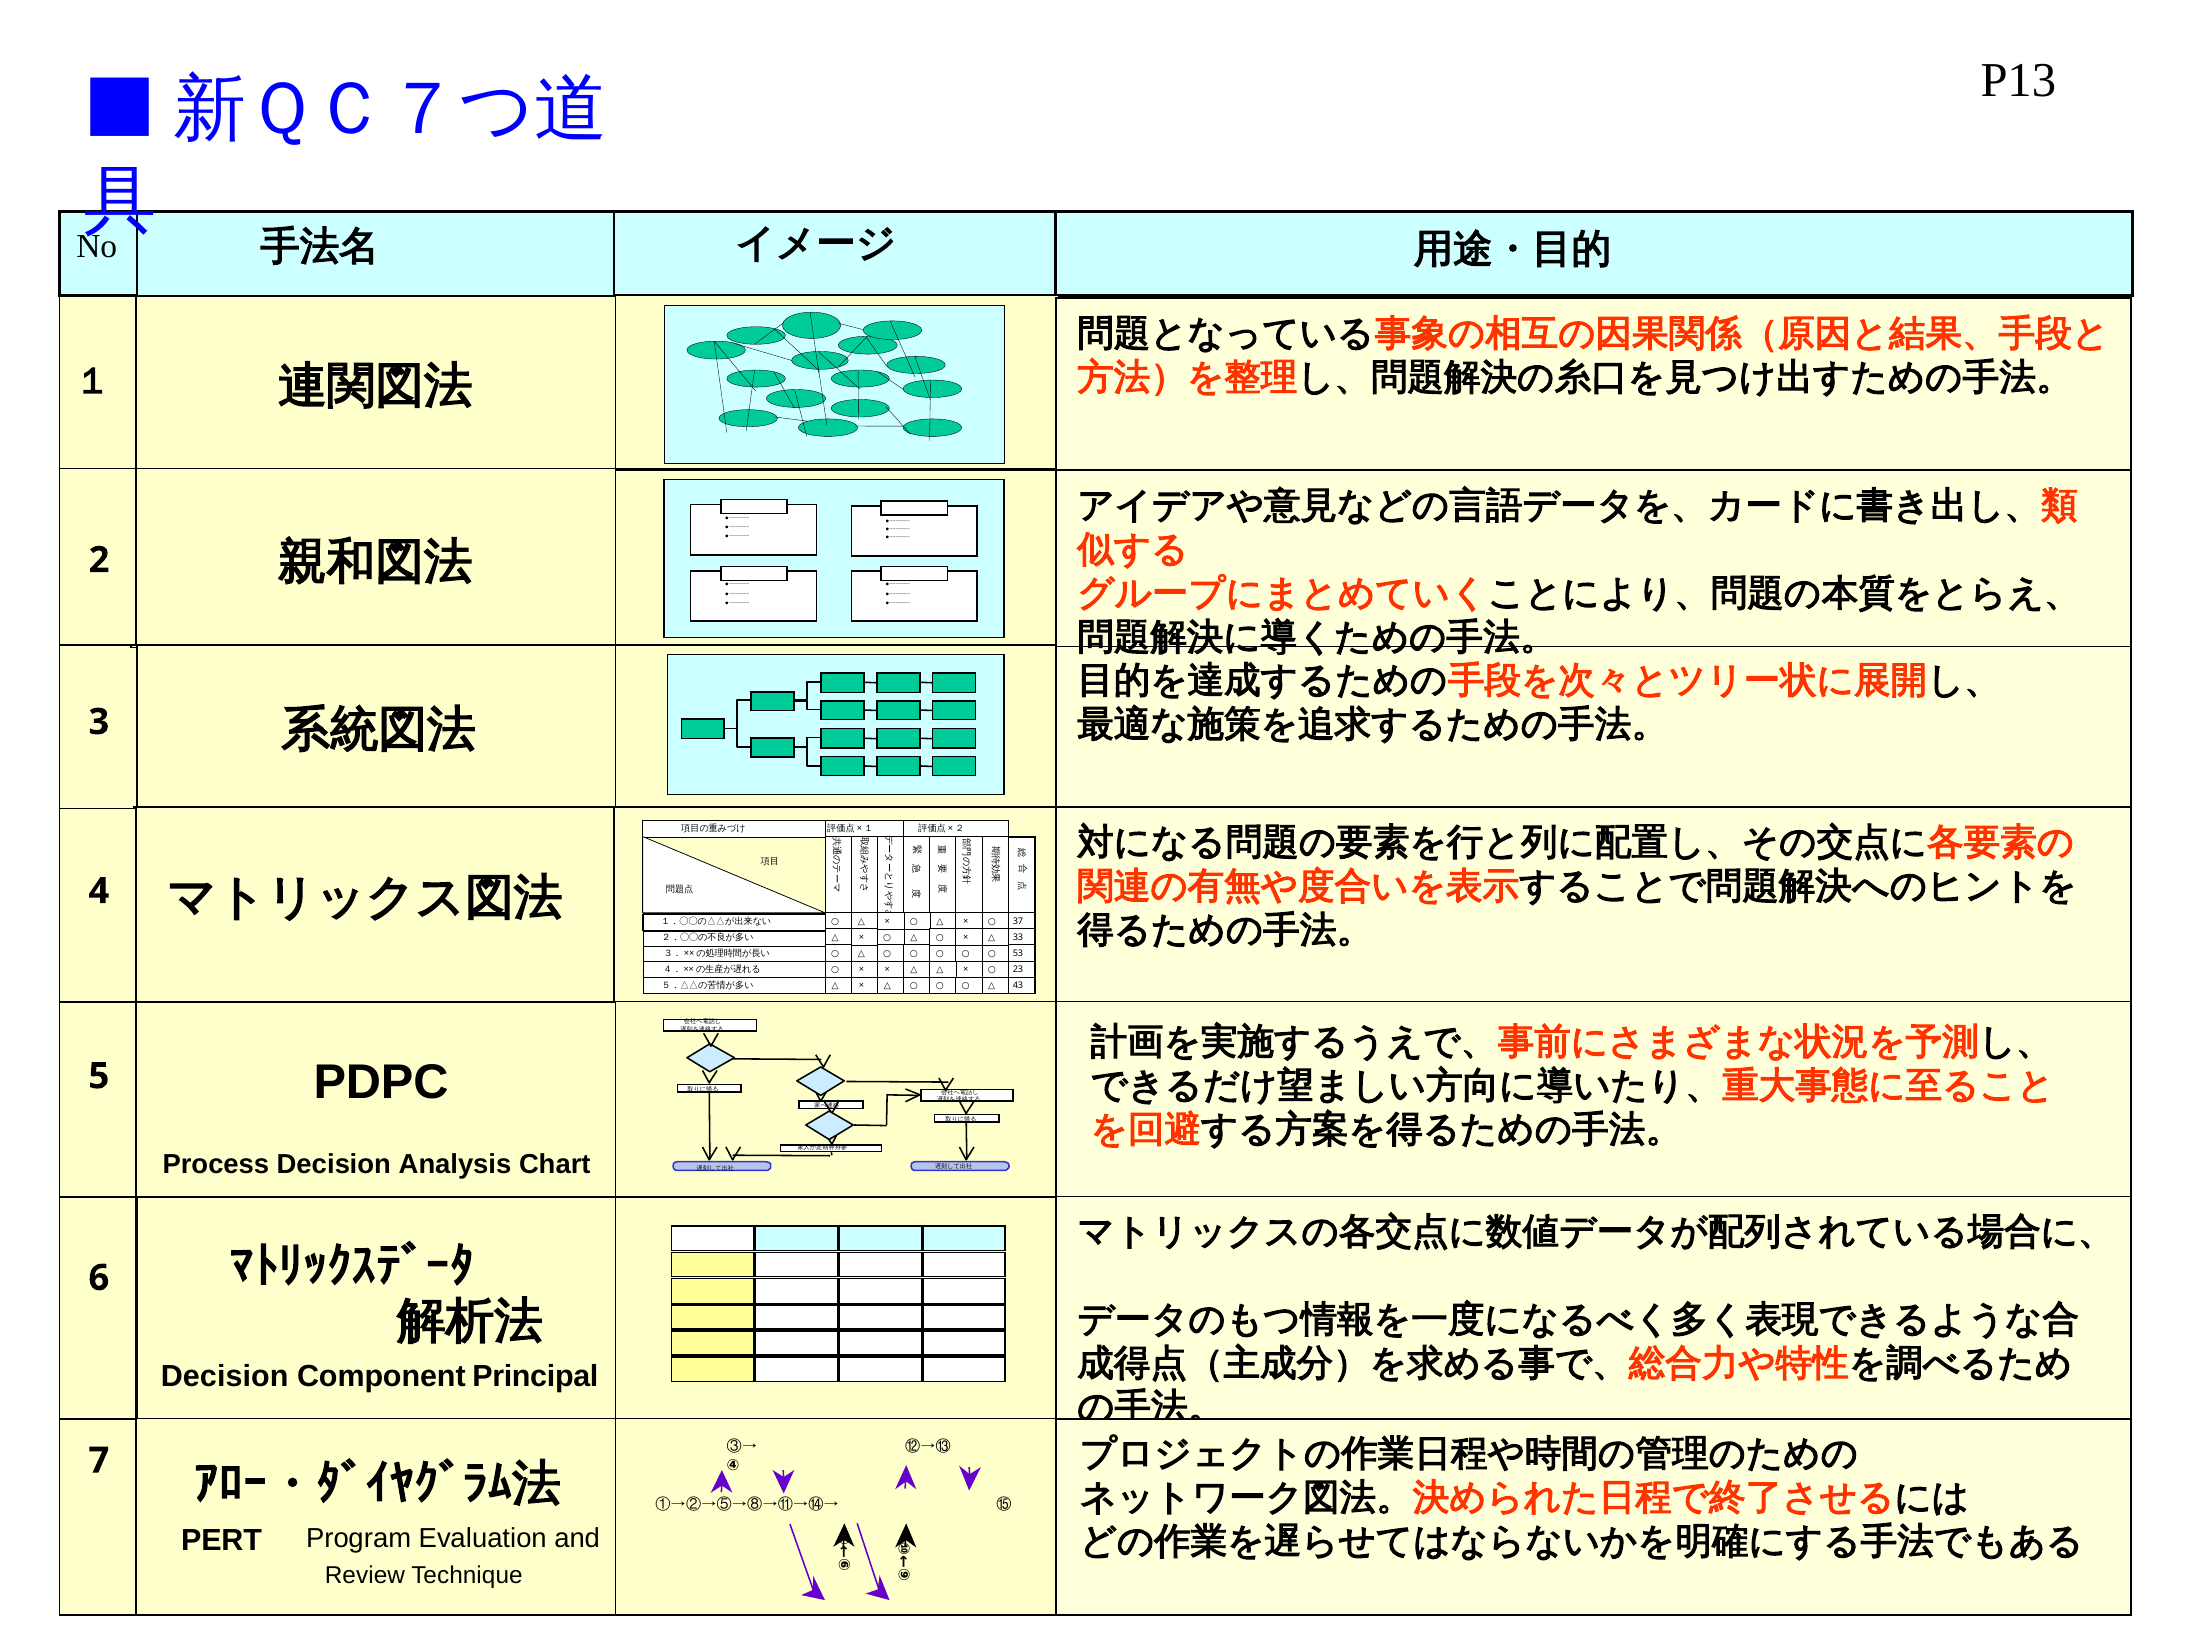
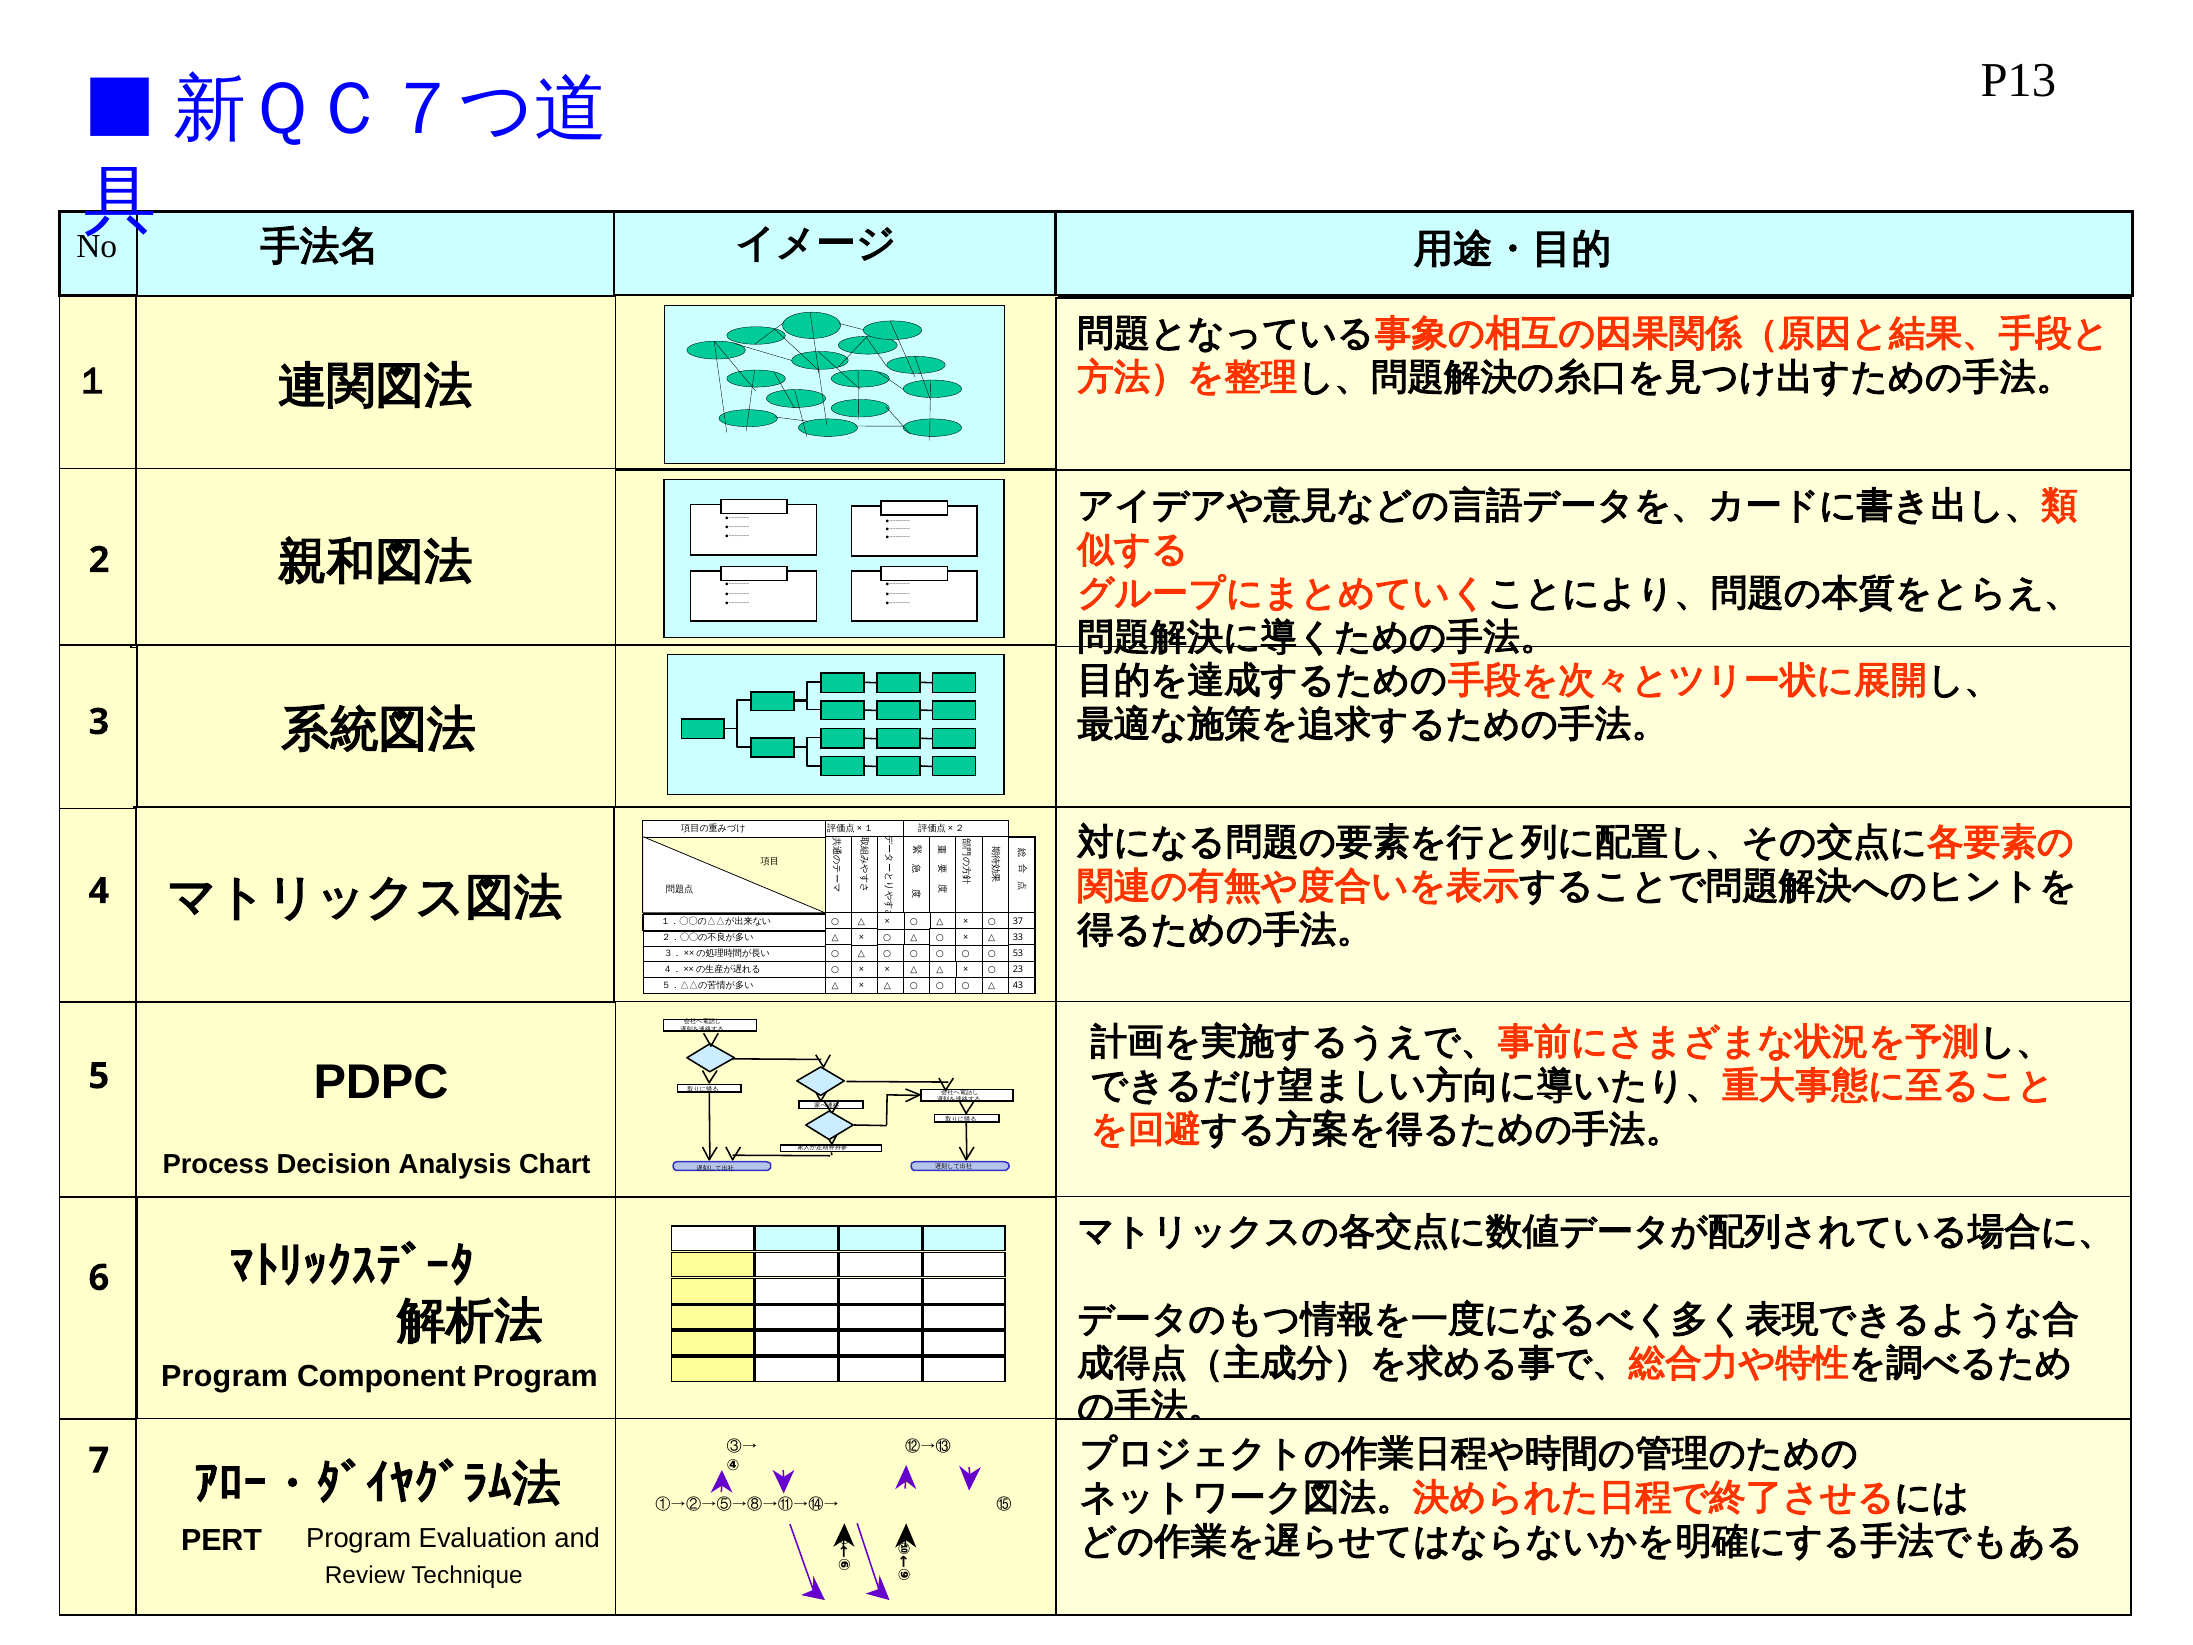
Decision: Decision -> Program (225, 1376)
Component Principal: Principal -> Program (535, 1376)
